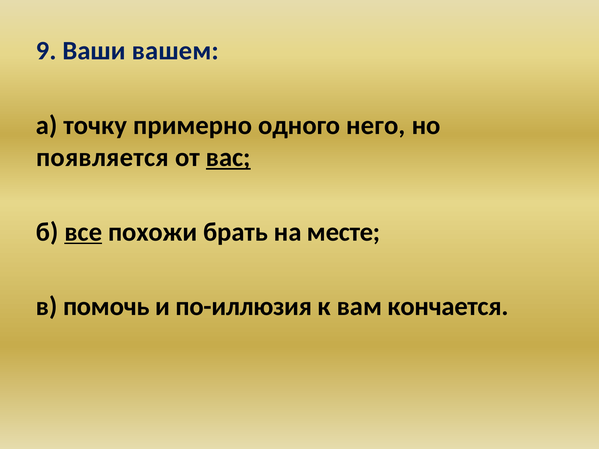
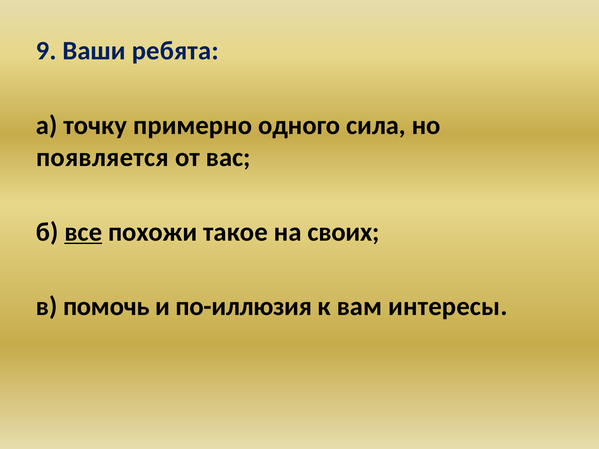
вашем: вашем -> ребята (175, 51)
него: него -> сила (376, 125)
вас underline: present -> none (228, 157)
брать: брать -> такое (235, 232)
месте: месте -> своих (344, 232)
кончается: кончается -> интересы (448, 307)
